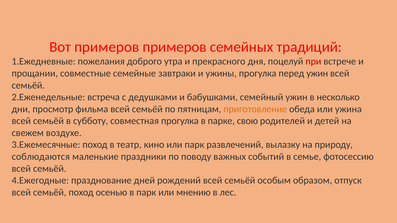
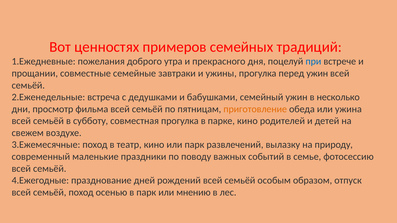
Вот примеров: примеров -> ценностях (107, 47)
при colour: red -> blue (313, 62)
парке свою: свою -> кино (247, 121)
соблюдаются: соблюдаются -> современный (41, 157)
